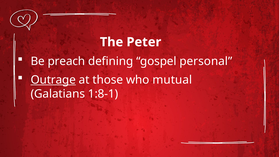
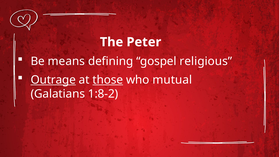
preach: preach -> means (66, 61)
personal: personal -> religious (206, 61)
those underline: none -> present (108, 80)
1:8-1: 1:8-1 -> 1:8-2 (103, 94)
